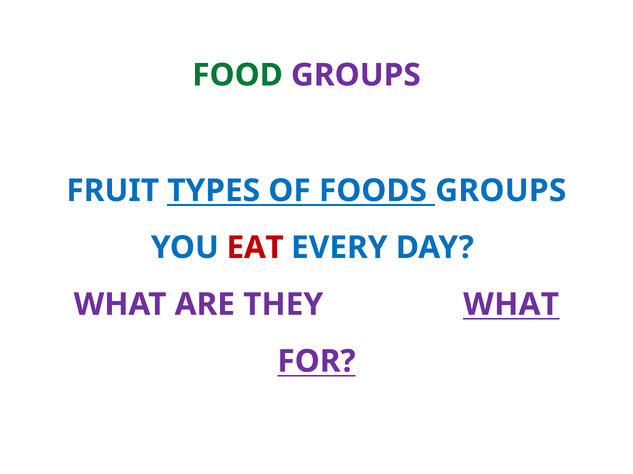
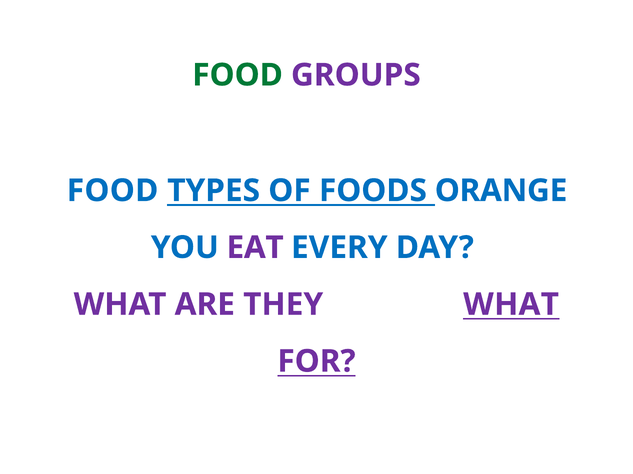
FRUIT: FRUIT -> FOOD (113, 191)
FOODS GROUPS: GROUPS -> ORANGE (501, 191)
EAT colour: red -> purple (255, 248)
